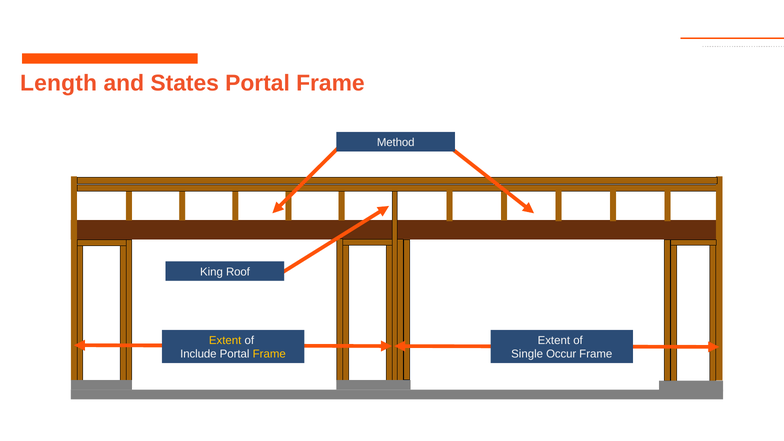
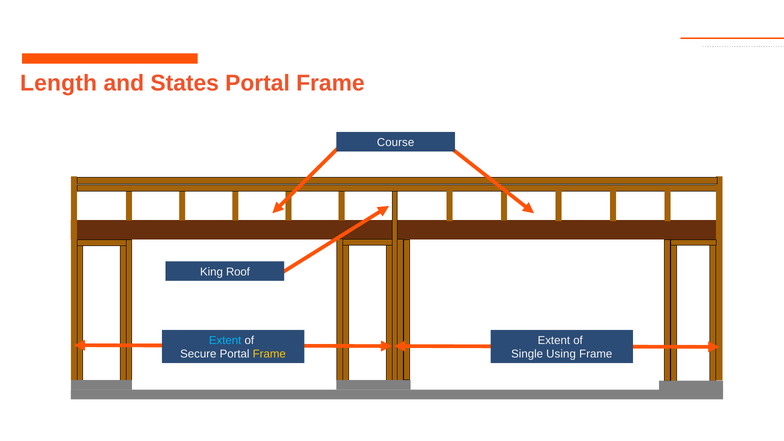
Method: Method -> Course (396, 143)
Extent colour: yellow -> light blue (225, 340)
Include: Include -> Secure (198, 354)
Occur: Occur -> Using (561, 354)
